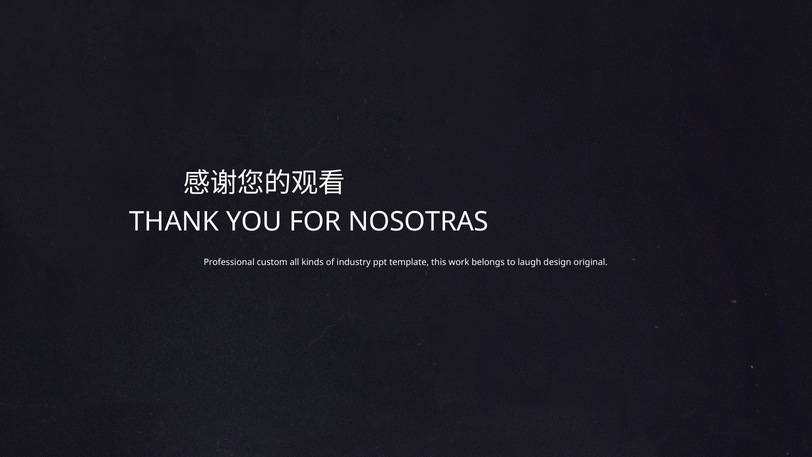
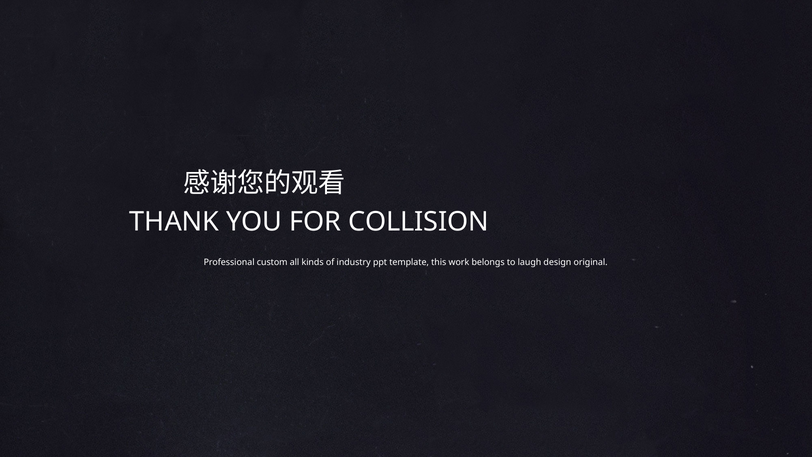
NOSOTRAS: NOSOTRAS -> COLLISION (418, 222)
